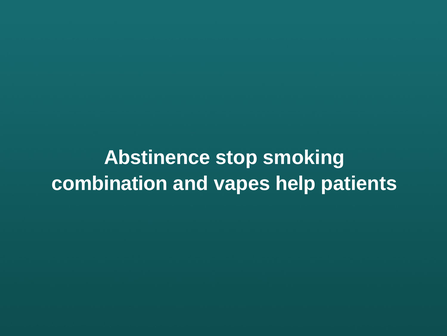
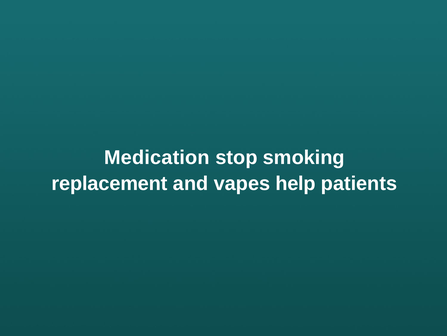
Abstinence: Abstinence -> Medication (157, 157)
combination: combination -> replacement (110, 183)
